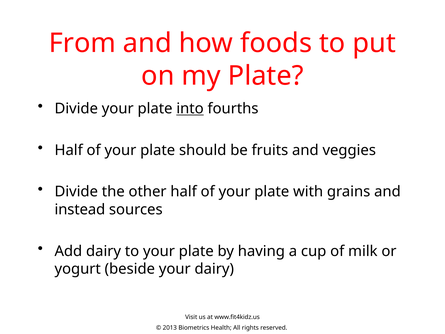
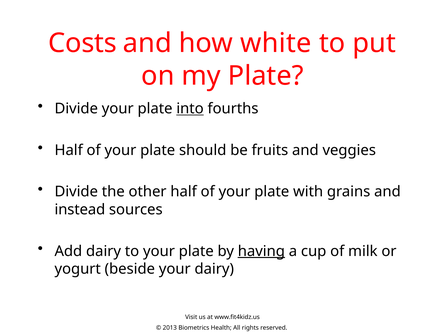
From: From -> Costs (83, 43)
foods: foods -> white (276, 43)
having underline: none -> present (261, 251)
